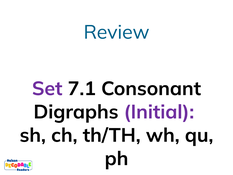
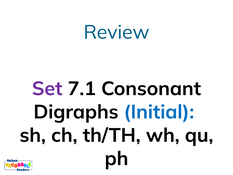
Initial colour: purple -> blue (159, 112)
